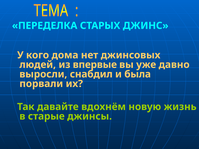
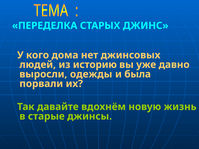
впервые: впервые -> историю (95, 65)
снабдил: снабдил -> одежды (91, 74)
